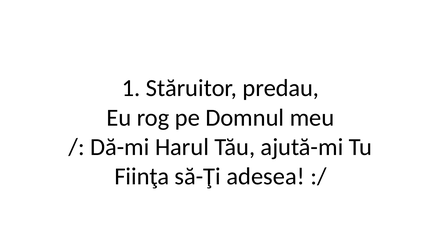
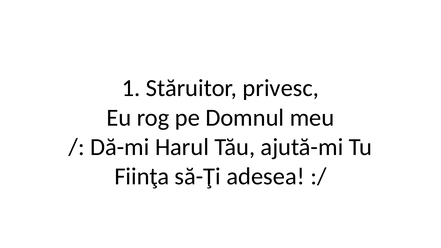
predau: predau -> privesc (281, 88)
